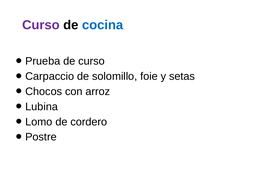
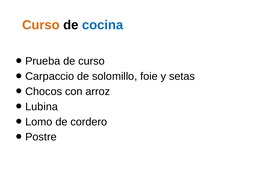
Curso colour: purple -> orange (41, 25)
